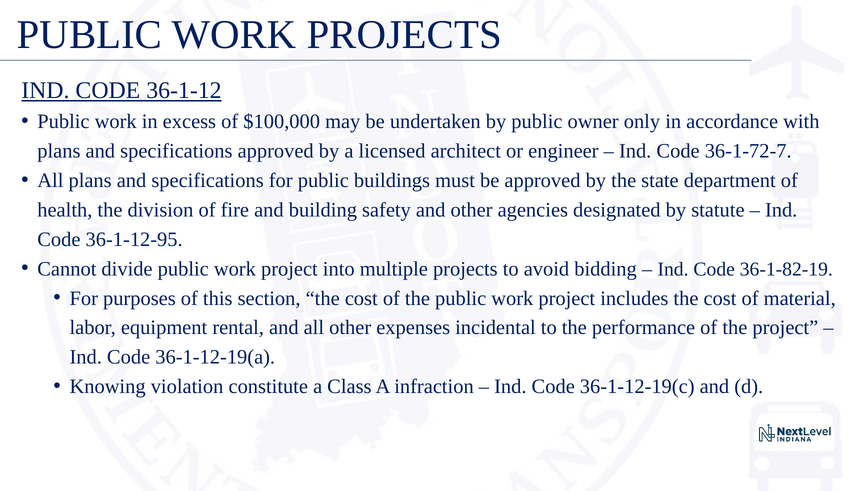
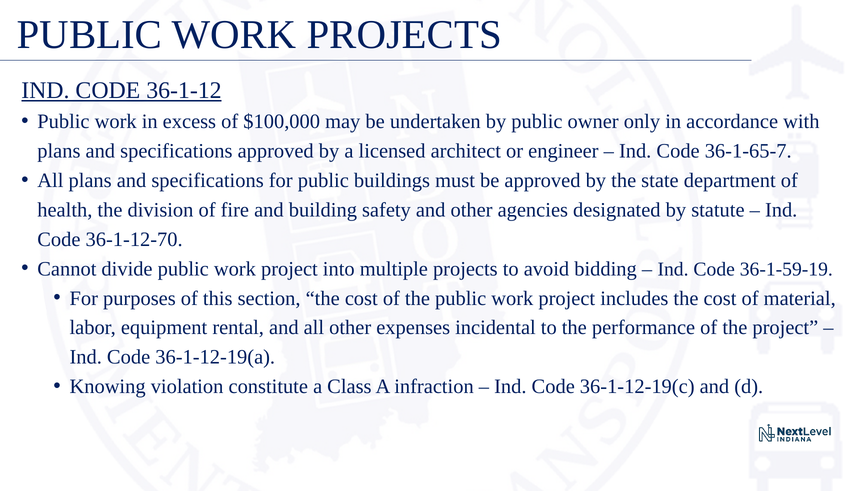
36-1-72-7: 36-1-72-7 -> 36-1-65-7 (748, 151)
36-1-12-95: 36-1-12-95 -> 36-1-12-70 (134, 239)
36-1-82-19: 36-1-82-19 -> 36-1-59-19 (786, 269)
